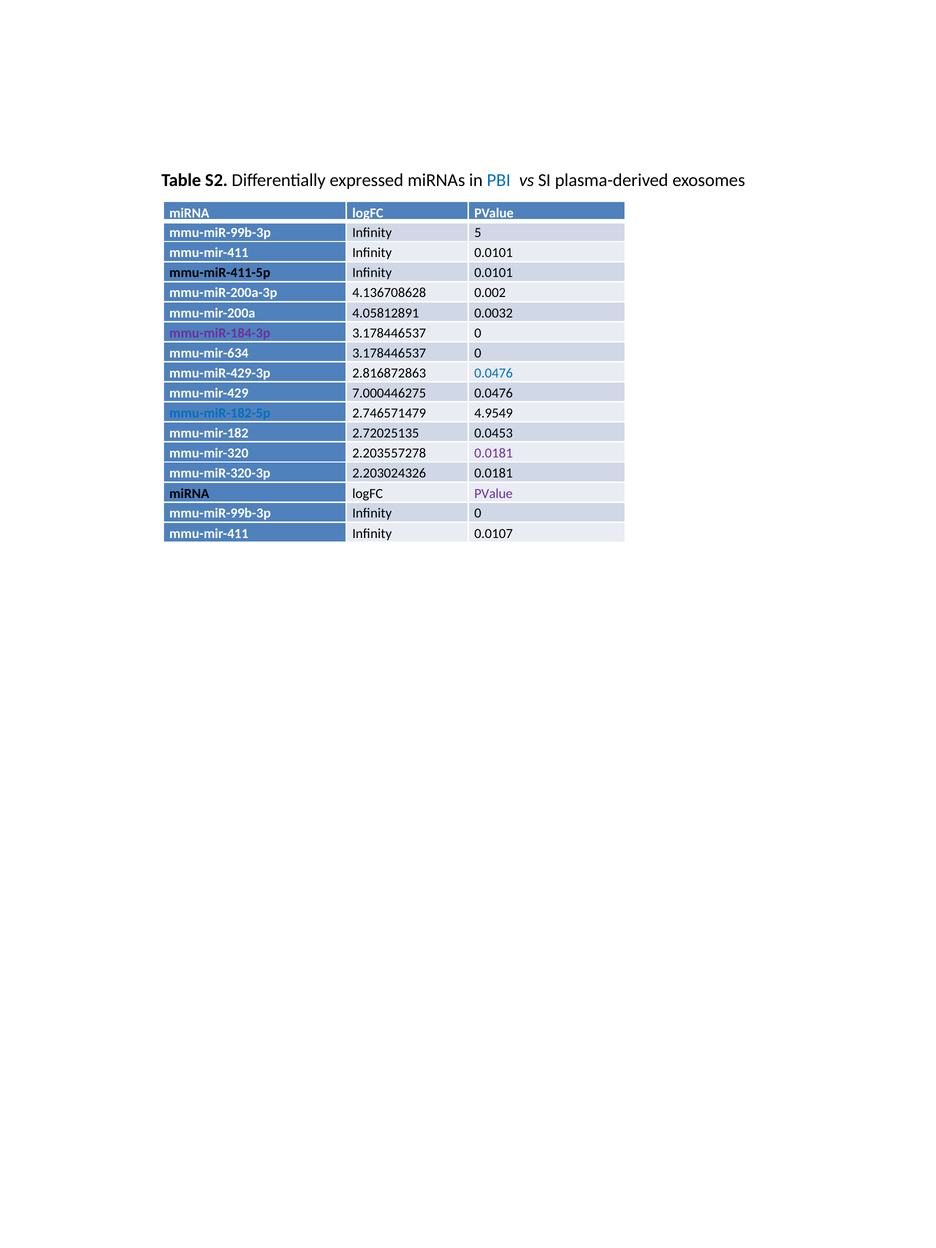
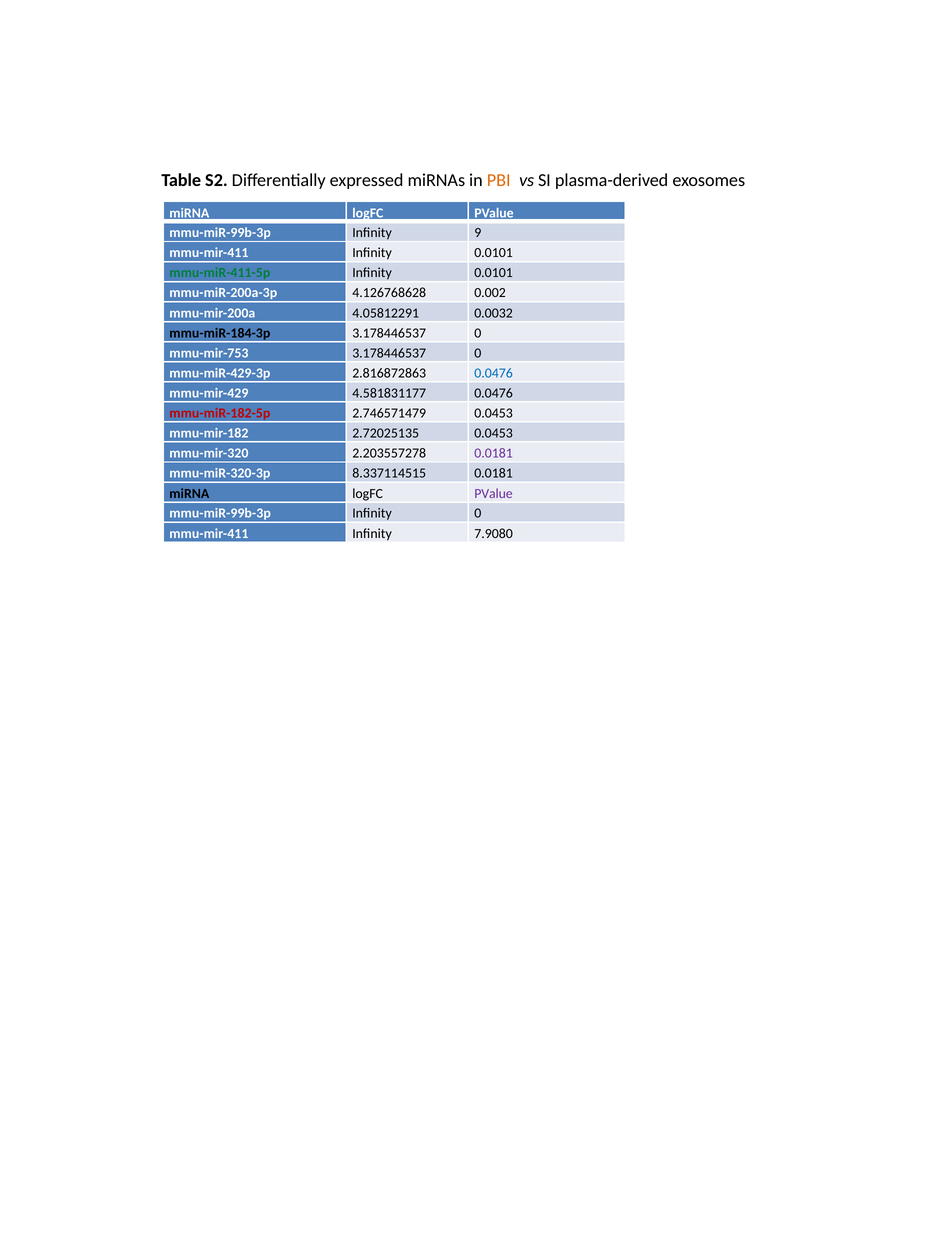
PBI colour: blue -> orange (499, 180)
5: 5 -> 9 (478, 233)
mmu-miR-411-5p colour: black -> green (220, 273)
4.136708628: 4.136708628 -> 4.126768628 (389, 293)
4.05812891: 4.05812891 -> 4.05812291 (386, 313)
mmu-miR-184-3p colour: purple -> black (220, 333)
mmu-mir-634: mmu-mir-634 -> mmu-mir-753 (209, 353)
7.000446275: 7.000446275 -> 4.581831177 (389, 393)
mmu-miR-182-5p colour: blue -> red (220, 413)
2.746571479 4.9549: 4.9549 -> 0.0453 (494, 413)
2.203024326: 2.203024326 -> 8.337114515 (389, 473)
0.0107: 0.0107 -> 7.9080 (494, 533)
